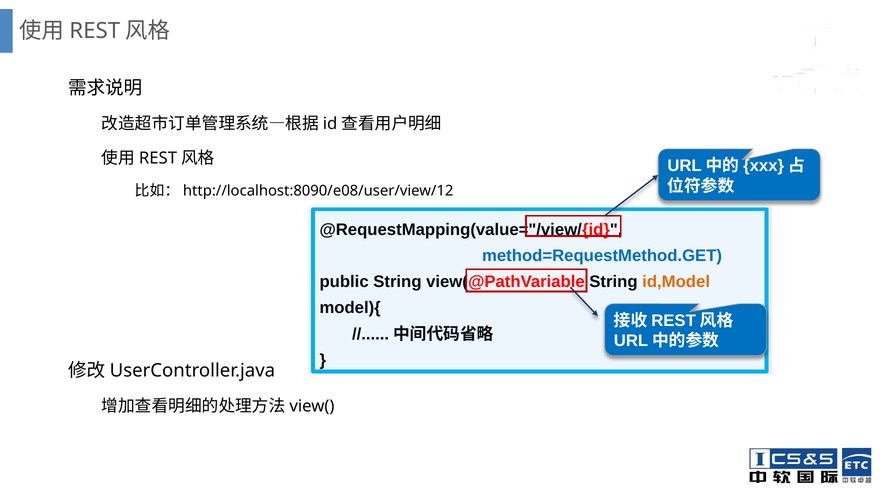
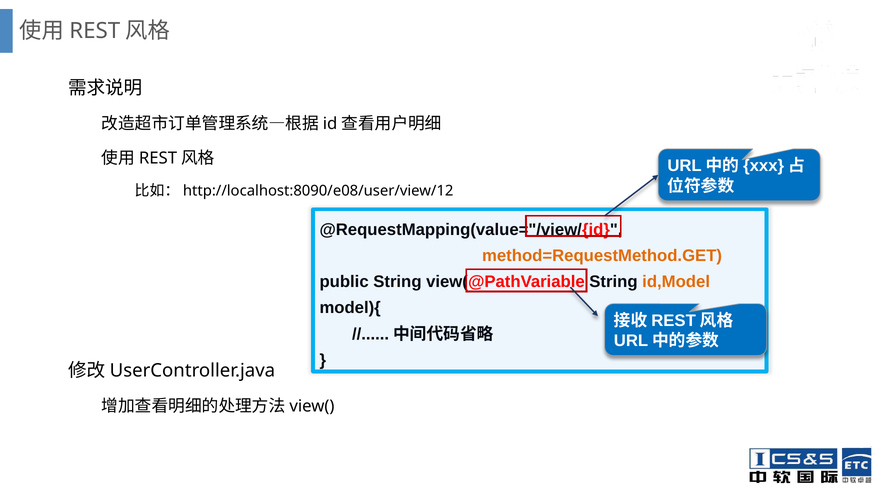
method=RequestMethod.GET colour: blue -> orange (602, 256)
